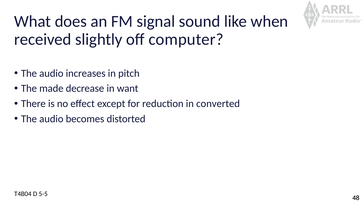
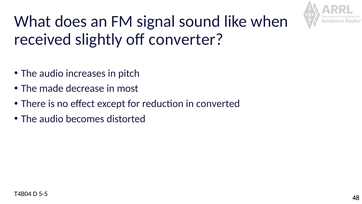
computer: computer -> converter (186, 39)
want: want -> most (128, 88)
